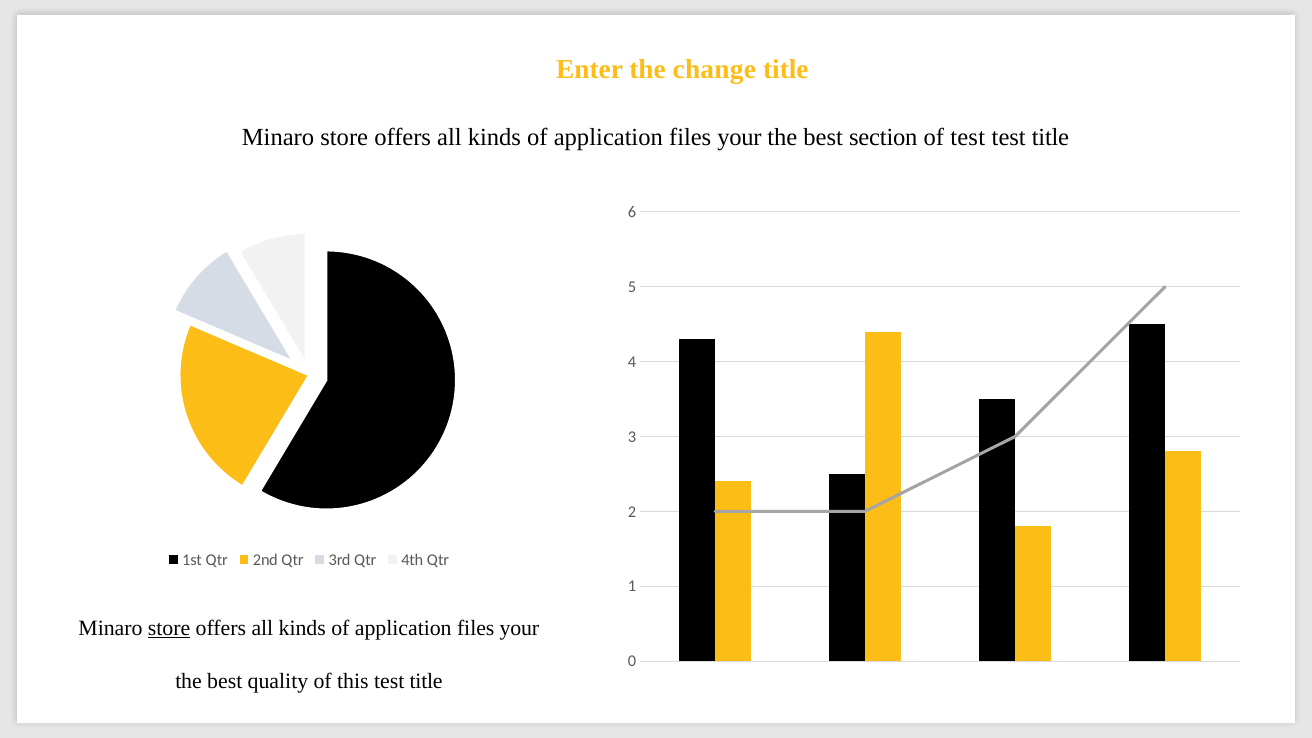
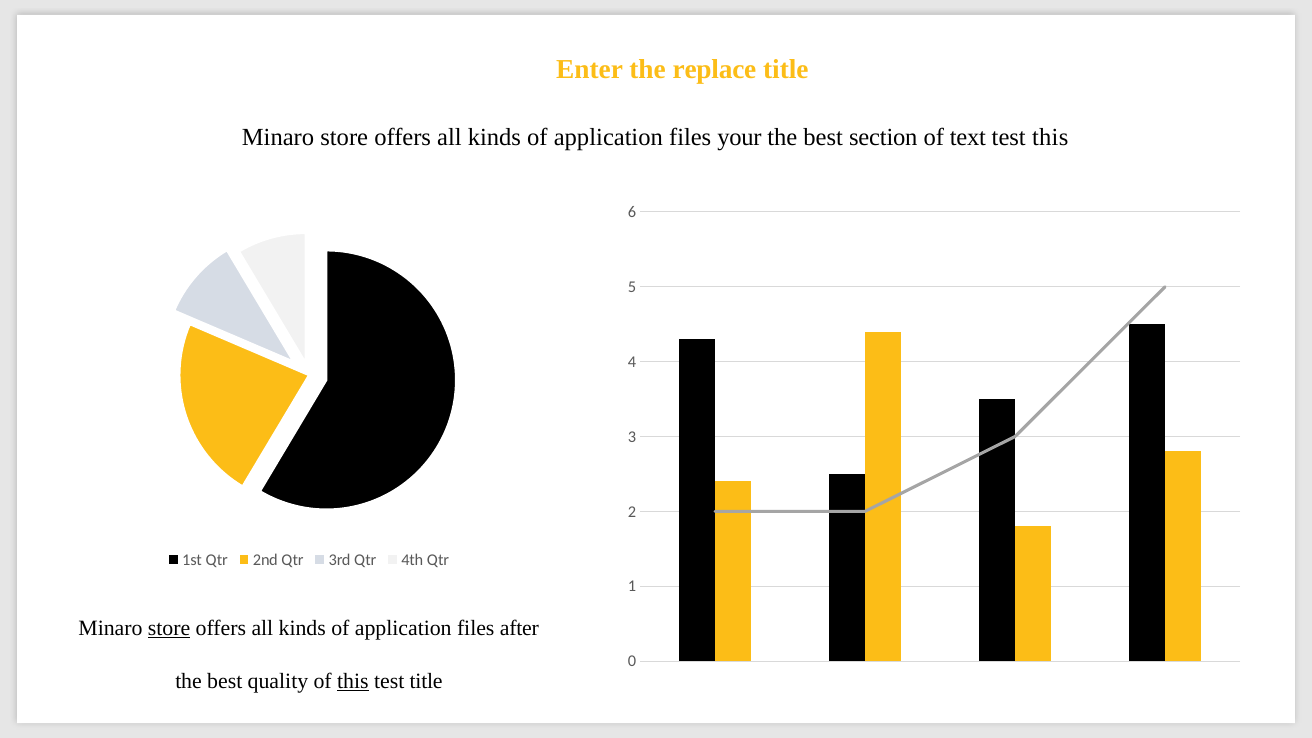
change: change -> replace (715, 70)
of test: test -> text (968, 137)
title: title -> this (1050, 137)
your: your -> after (519, 628)
this underline: none -> present (353, 681)
